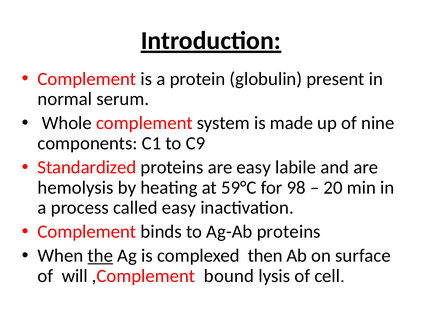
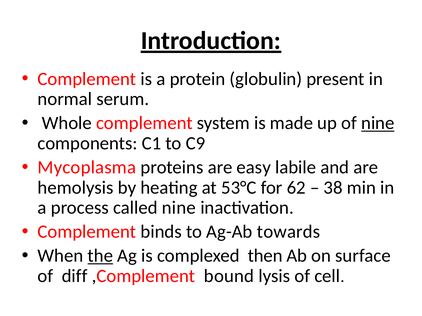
nine underline: none -> present (378, 123)
Standardized: Standardized -> Mycoplasma (87, 168)
59°C: 59°C -> 53°C (239, 188)
98: 98 -> 62 (296, 188)
20: 20 -> 38 (333, 188)
called easy: easy -> nine (179, 208)
Ag-Ab proteins: proteins -> towards (289, 232)
will: will -> diff (75, 276)
